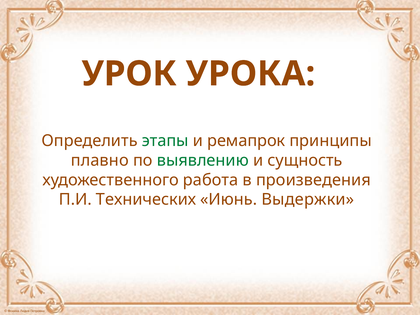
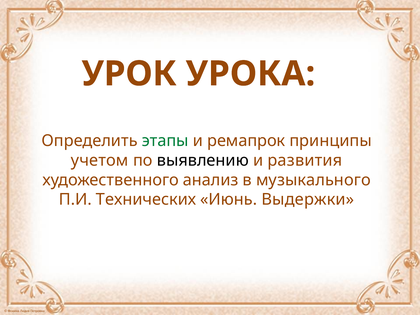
плавно: плавно -> учетом (100, 160)
выявлению colour: green -> black (203, 160)
сущность: сущность -> развития (305, 160)
работа: работа -> анализ (211, 180)
произведения: произведения -> музыкального (313, 180)
